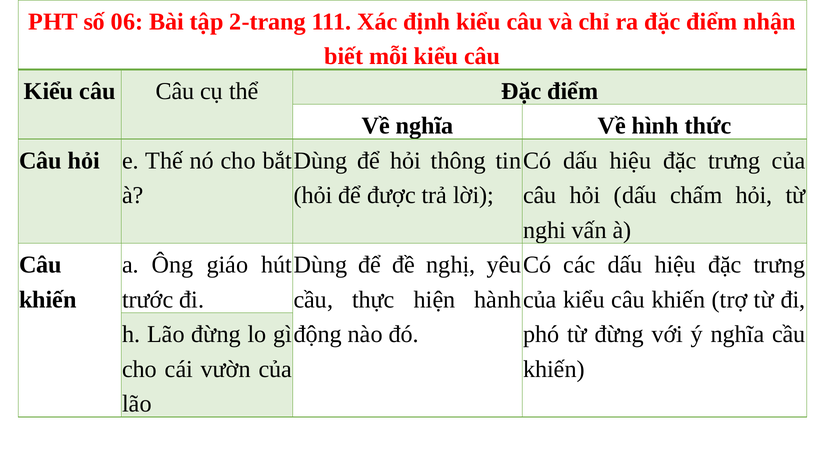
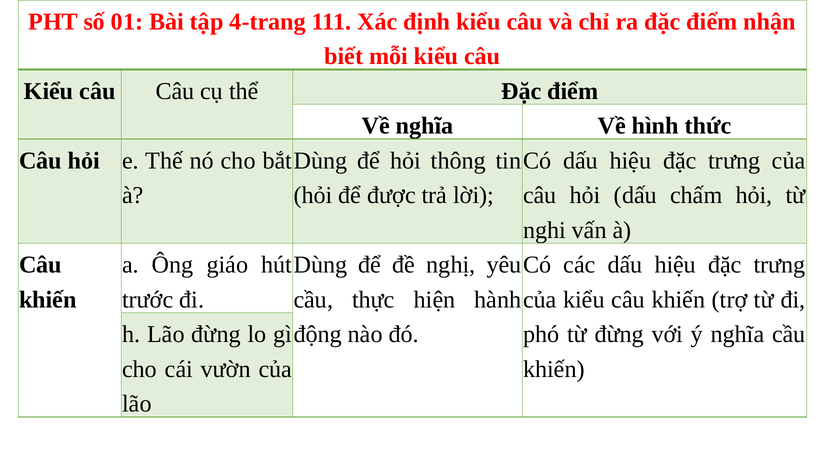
06: 06 -> 01 (127, 22)
2-trang: 2-trang -> 4-trang (268, 22)
